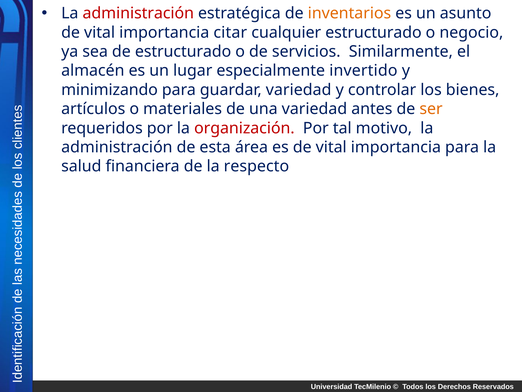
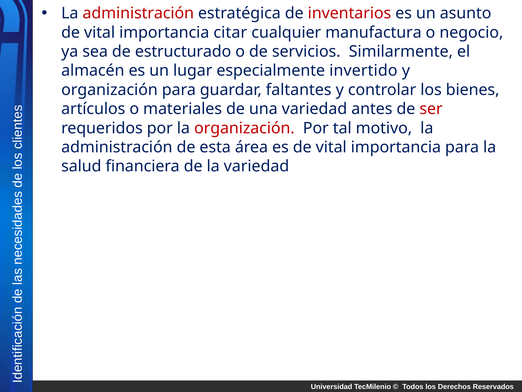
inventarios colour: orange -> red (349, 13)
cualquier estructurado: estructurado -> manufactura (373, 32)
minimizando: minimizando -> organización (109, 90)
guardar variedad: variedad -> faltantes (299, 90)
ser colour: orange -> red (431, 109)
la respecto: respecto -> variedad (256, 166)
